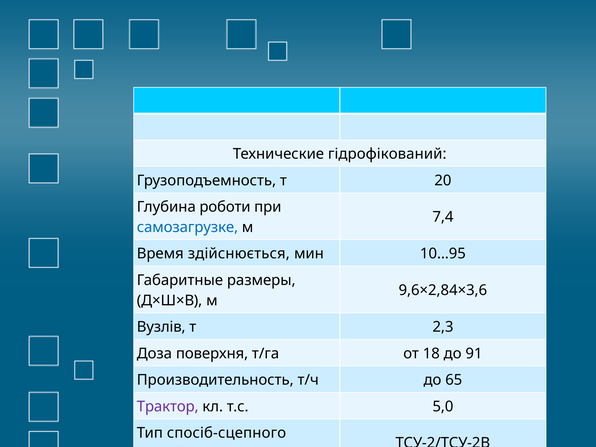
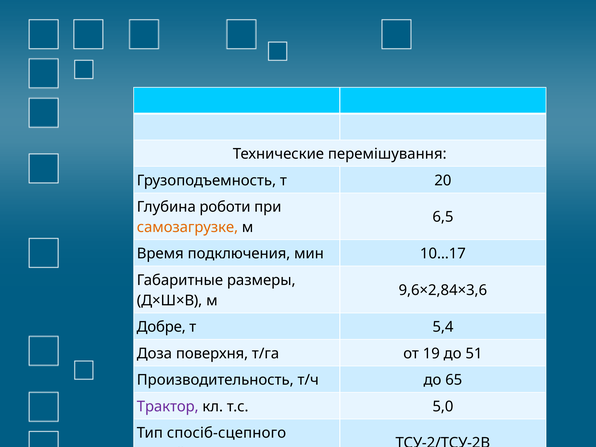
гідрофікований: гідрофікований -> перемішування (387, 154)
7,4: 7,4 -> 6,5 (443, 217)
самозагрузке colour: blue -> orange (187, 227)
здійснюється: здійснюється -> подключения (239, 254)
10…95: 10…95 -> 10…17 (443, 254)
Вузлів: Вузлів -> Добре (161, 327)
2,3: 2,3 -> 5,4 (443, 327)
18: 18 -> 19 (431, 353)
91: 91 -> 51 (474, 353)
